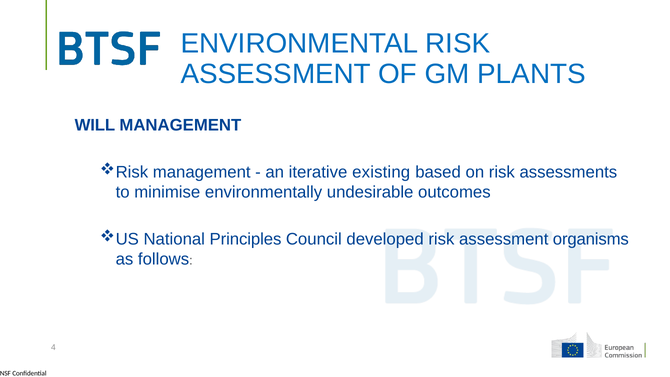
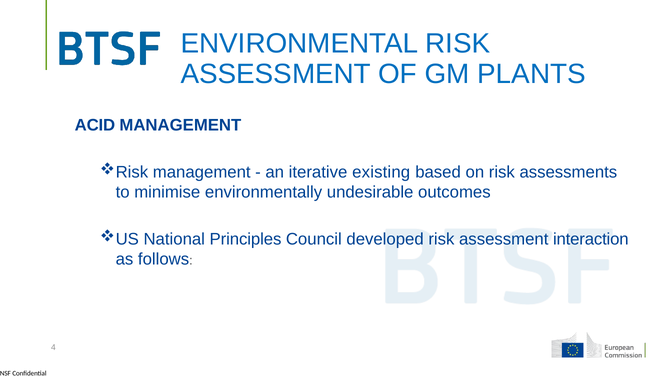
WILL: WILL -> ACID (95, 125)
organisms: organisms -> interaction (591, 239)
